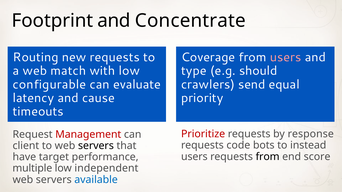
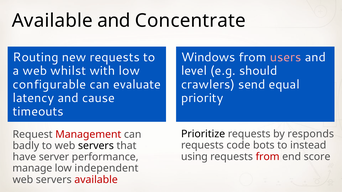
Footprint: Footprint -> Available (52, 21)
Coverage: Coverage -> Windows (208, 57)
match: match -> whilst (68, 71)
type: type -> level (194, 71)
Prioritize colour: red -> black (203, 134)
response: response -> responds (311, 134)
client: client -> badly (26, 146)
users: users -> using (194, 157)
from colour: black -> red (268, 157)
target: target -> server (54, 157)
multiple: multiple -> manage (32, 169)
available colour: blue -> red (96, 180)
